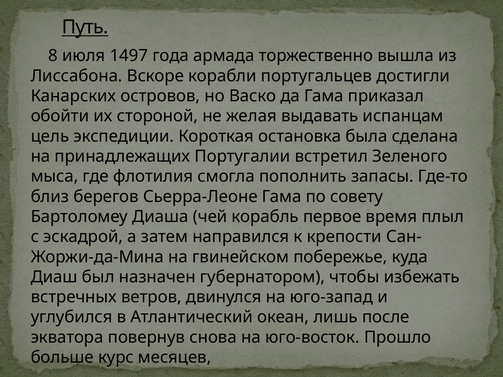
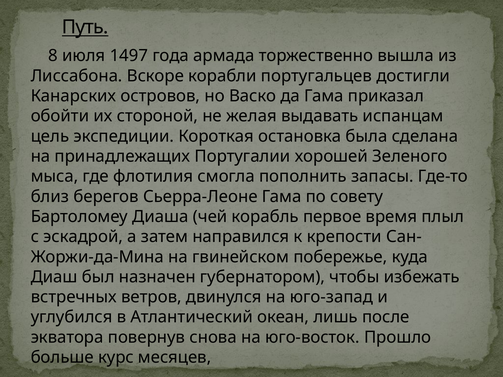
встретил: встретил -> хорошей (331, 156)
